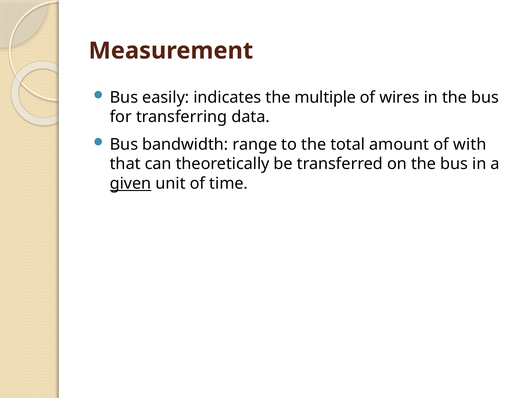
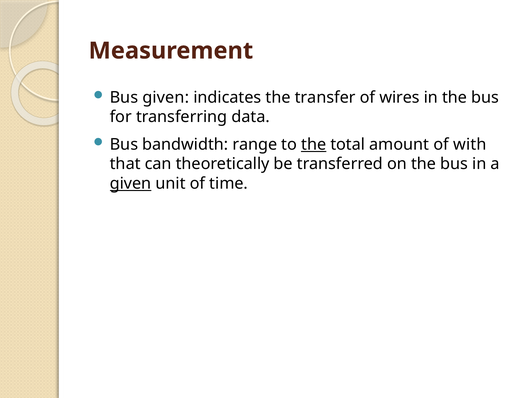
Bus easily: easily -> given (166, 98)
multiple: multiple -> transfer (325, 98)
the underline: none -> present (314, 145)
